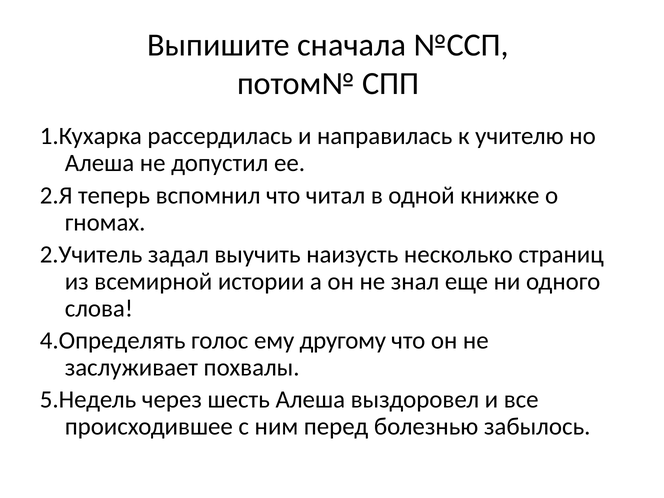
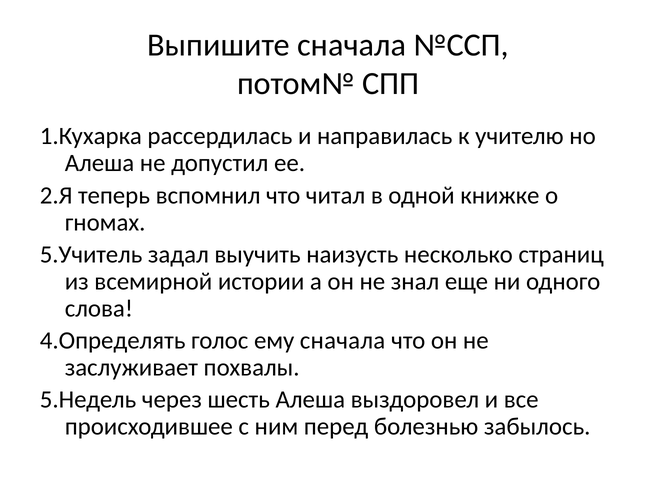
2.Учитель: 2.Учитель -> 5.Учитель (91, 255)
ему другому: другому -> сначала (343, 341)
